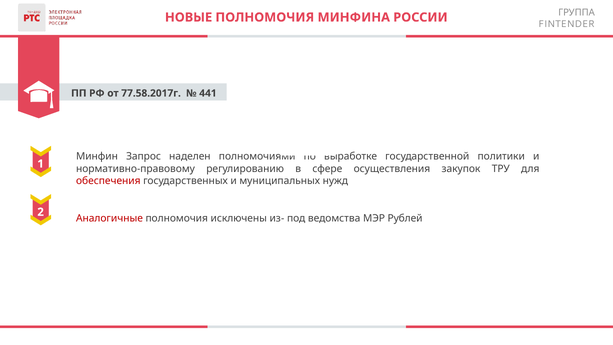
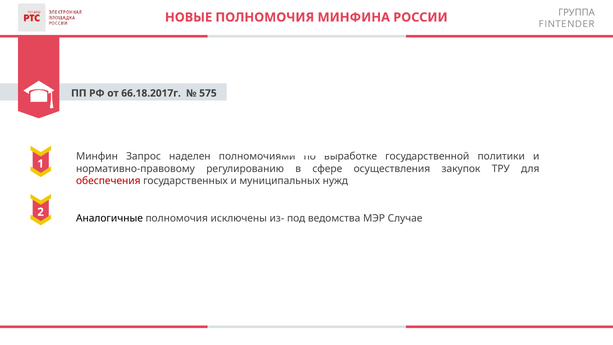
77.58.2017г: 77.58.2017г -> 66.18.2017г (151, 93)
441: 441 -> 575 (208, 93)
Аналогичные colour: red -> black (109, 218)
Рублей: Рублей -> Случае (405, 218)
